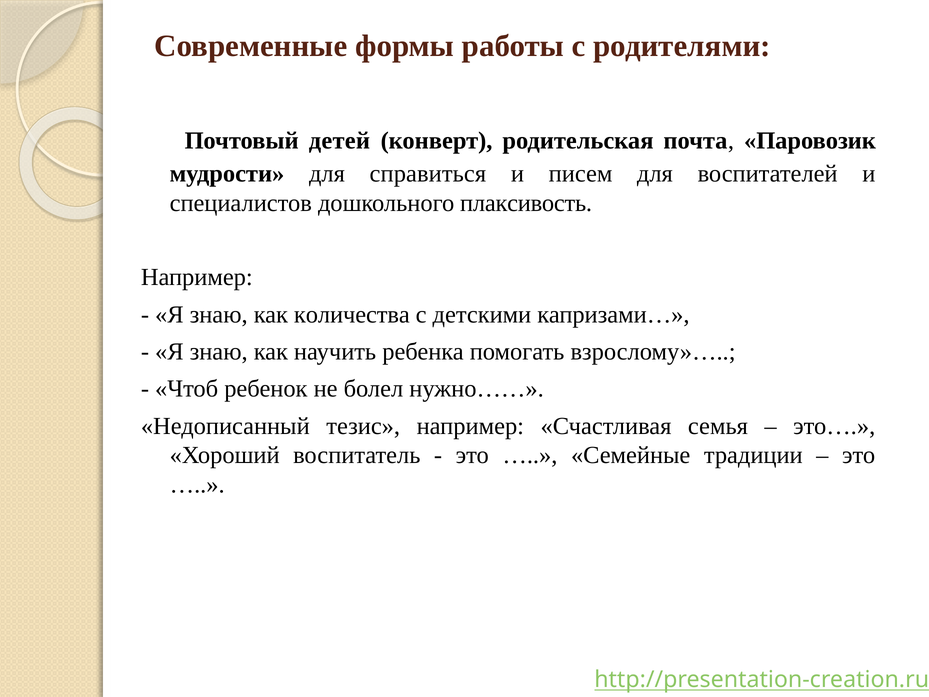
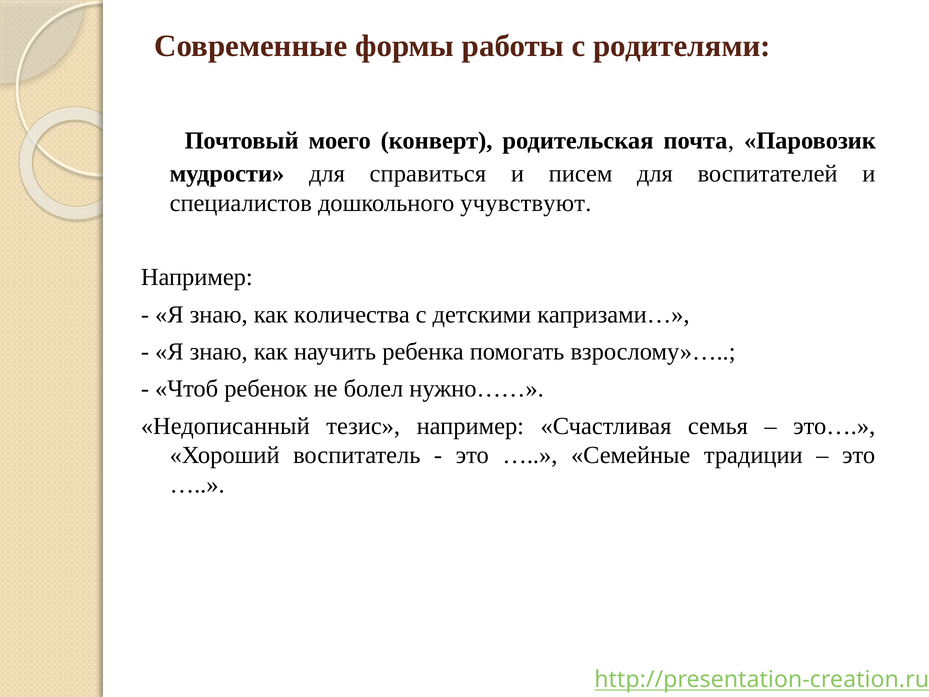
детей: детей -> моего (340, 141)
плаксивость: плаксивость -> учувствуют (526, 203)
